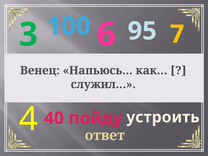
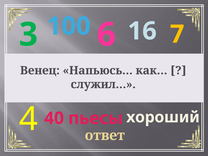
95: 95 -> 16 (142, 31)
устроить: устроить -> хороший (163, 117)
пойду: пойду -> пьесы (95, 118)
